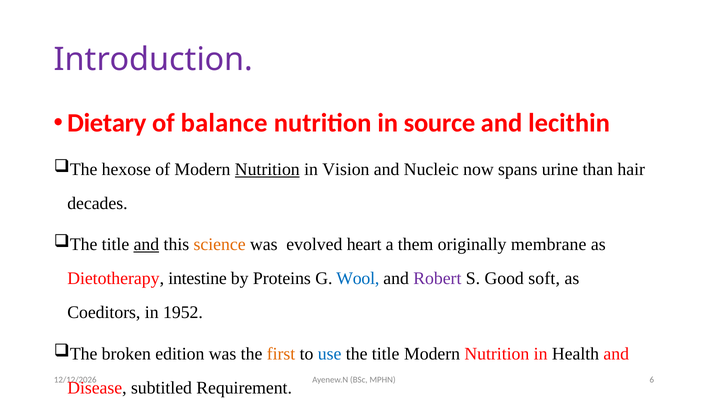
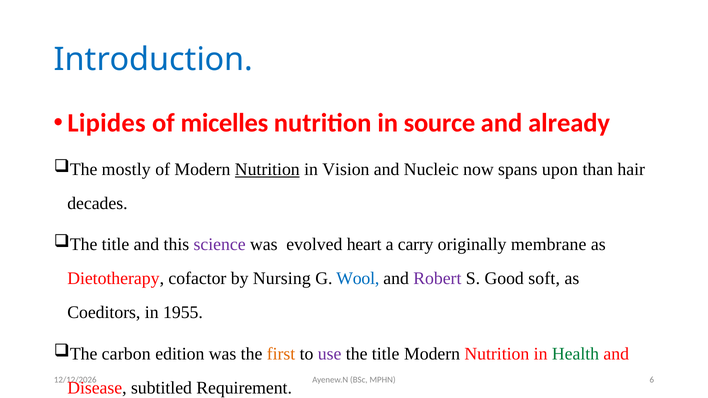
Introduction colour: purple -> blue (154, 59)
Dietary: Dietary -> Lipides (107, 123)
balance: balance -> micelles (224, 123)
lecithin: lecithin -> already (569, 123)
hexose: hexose -> mostly (126, 169)
urine: urine -> upon (560, 169)
and underline: present -> none (146, 245)
science colour: orange -> purple (220, 245)
them: them -> carry (416, 245)
intestine: intestine -> cofactor (197, 279)
Proteins: Proteins -> Nursing (282, 279)
1952: 1952 -> 1955 (183, 313)
broken: broken -> carbon (126, 354)
use colour: blue -> purple (330, 354)
Health colour: black -> green (576, 354)
